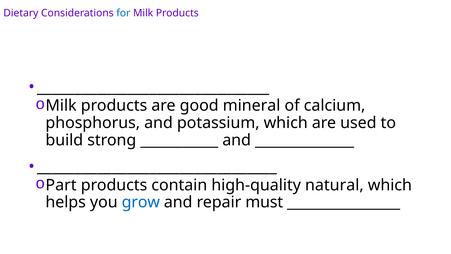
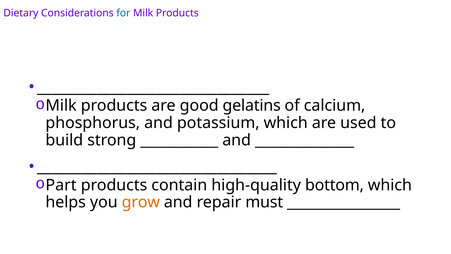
mineral: mineral -> gelatins (252, 106)
natural: natural -> bottom (334, 185)
grow colour: blue -> orange (141, 202)
